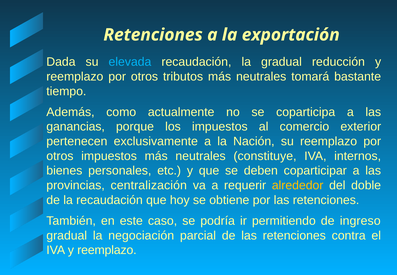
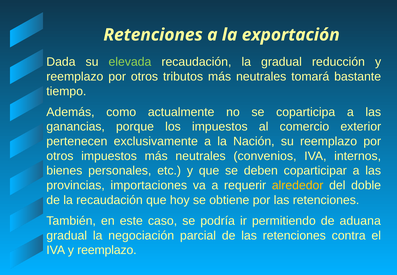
elevada colour: light blue -> light green (130, 62)
constituye: constituye -> convenios (265, 156)
centralización: centralización -> importaciones (149, 185)
ingreso: ingreso -> aduana (360, 221)
